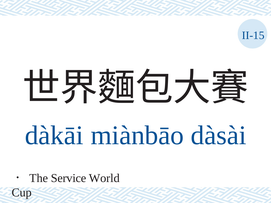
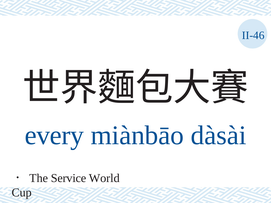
II-15: II-15 -> II-46 (253, 35)
dàkāi: dàkāi -> every (54, 136)
